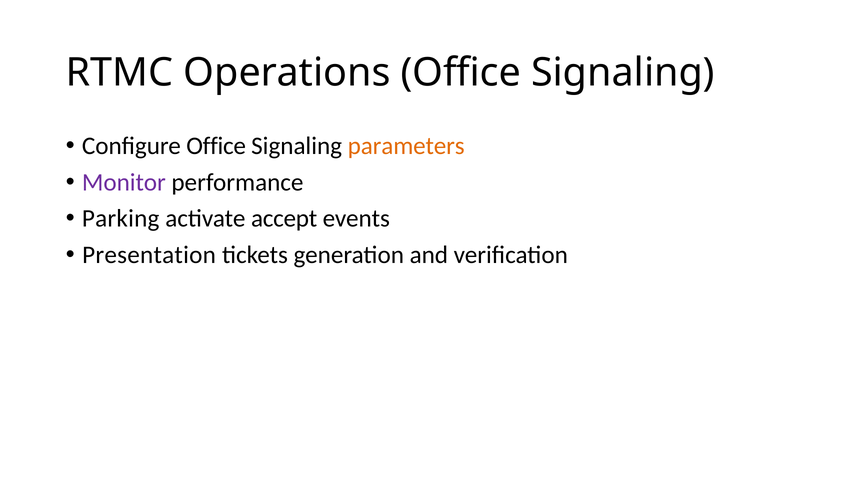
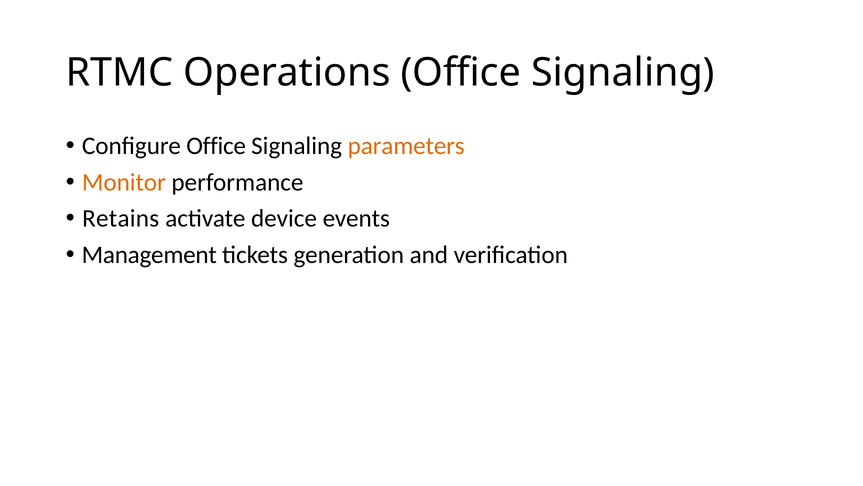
Monitor colour: purple -> orange (124, 182)
Parking: Parking -> Retains (121, 218)
accept: accept -> device (284, 218)
Presentation: Presentation -> Management (149, 254)
